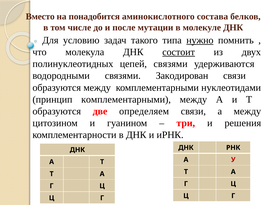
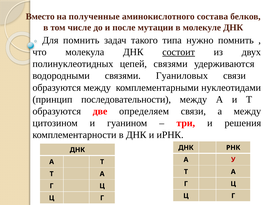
понадобится: понадобится -> полученные (94, 16)
Для условию: условию -> помнить (81, 40)
нужно underline: present -> none (200, 40)
Закодирован: Закодирован -> Гуаниловых (182, 76)
принцип комплементарными: комплементарными -> последовательности (126, 99)
